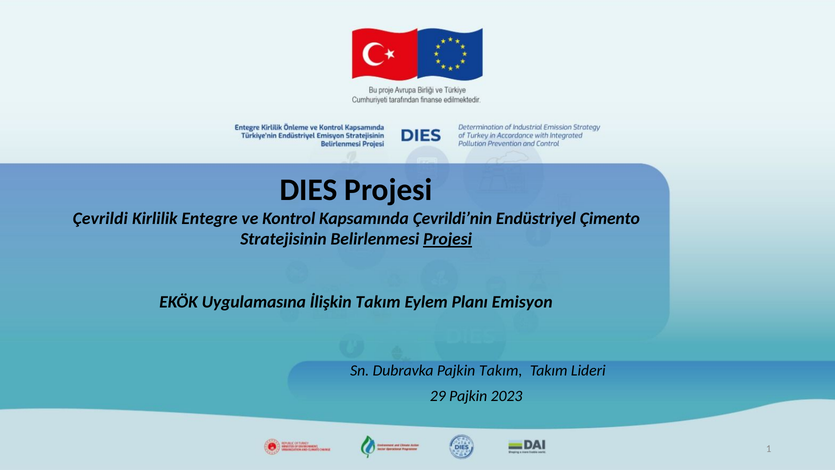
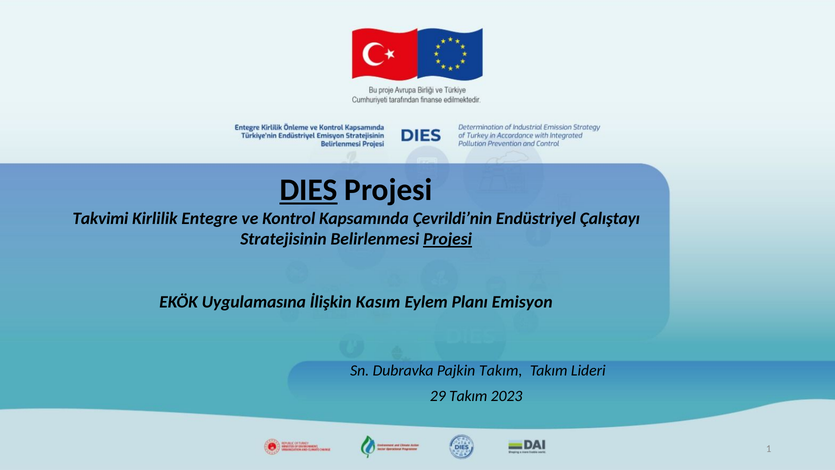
DIES underline: none -> present (309, 190)
Çevrildi: Çevrildi -> Takvimi (100, 218)
Çimento: Çimento -> Çalıştayı (610, 218)
İlişkin Takım: Takım -> Kasım (378, 302)
29 Pajkin: Pajkin -> Takım (468, 396)
